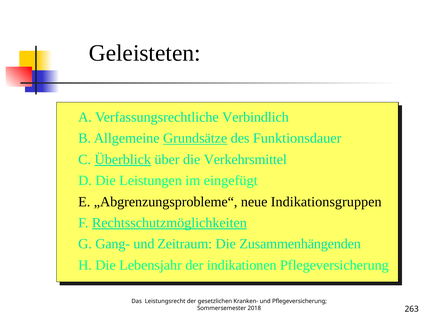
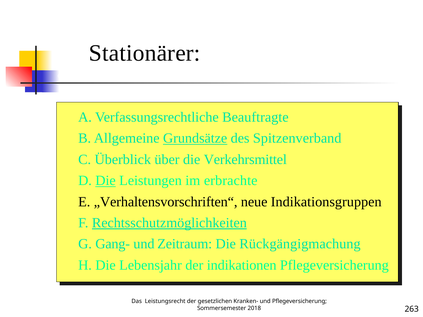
Geleisteten: Geleisteten -> Stationärer (145, 53)
Verbindlich: Verbindlich -> Beauftragte (255, 117)
Funktionsdauer: Funktionsdauer -> Spitzenverband (297, 138)
Überblick underline: present -> none (123, 160)
Die underline: none -> present (106, 181)
eingefügt: eingefügt -> erbrachte (231, 181)
„Abgrenzungsprobleme“: „Abgrenzungsprobleme“ -> „Verhaltensvorschriften“ (166, 202)
Zusammenhängenden: Zusammenhängenden -> Rückgängigmachung (300, 244)
